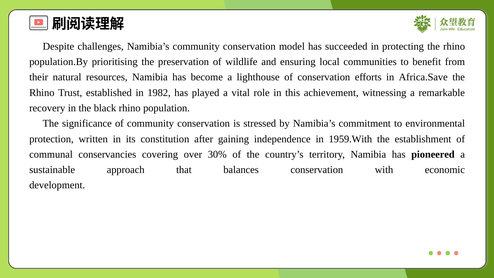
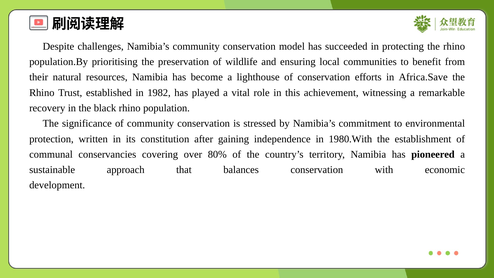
1959.With: 1959.With -> 1980.With (350, 139)
30%: 30% -> 80% (217, 154)
